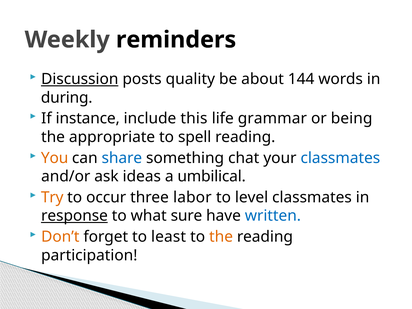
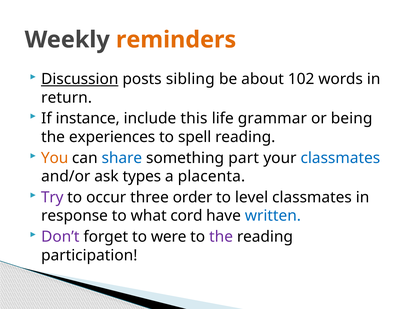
reminders colour: black -> orange (176, 40)
quality: quality -> sibling (190, 79)
144: 144 -> 102 (301, 79)
during: during -> return (67, 98)
appropriate: appropriate -> experiences (112, 137)
chat: chat -> part (244, 158)
ideas: ideas -> types (142, 176)
umbilical: umbilical -> placenta (211, 176)
Try colour: orange -> purple (52, 197)
labor: labor -> order (193, 197)
response underline: present -> none (75, 216)
sure: sure -> cord (186, 216)
Don’t colour: orange -> purple (60, 237)
least: least -> were (169, 237)
the colour: orange -> purple (221, 237)
